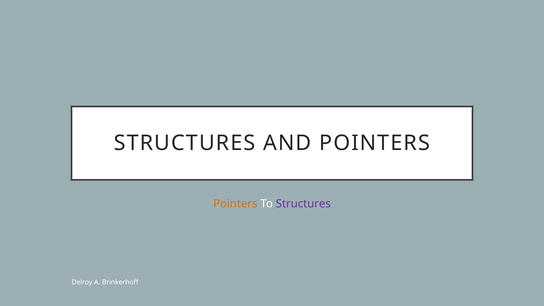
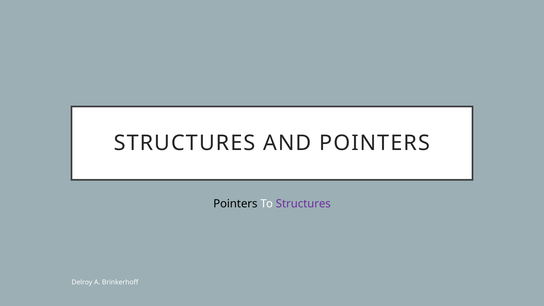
Pointers colour: orange -> black (235, 204)
